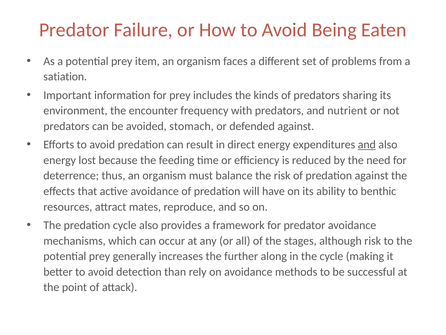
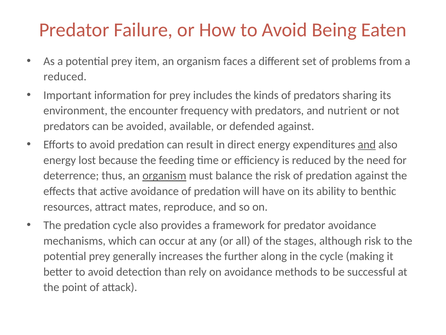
satiation: satiation -> reduced (65, 77)
stomach: stomach -> available (192, 126)
organism underline: none -> present (164, 176)
